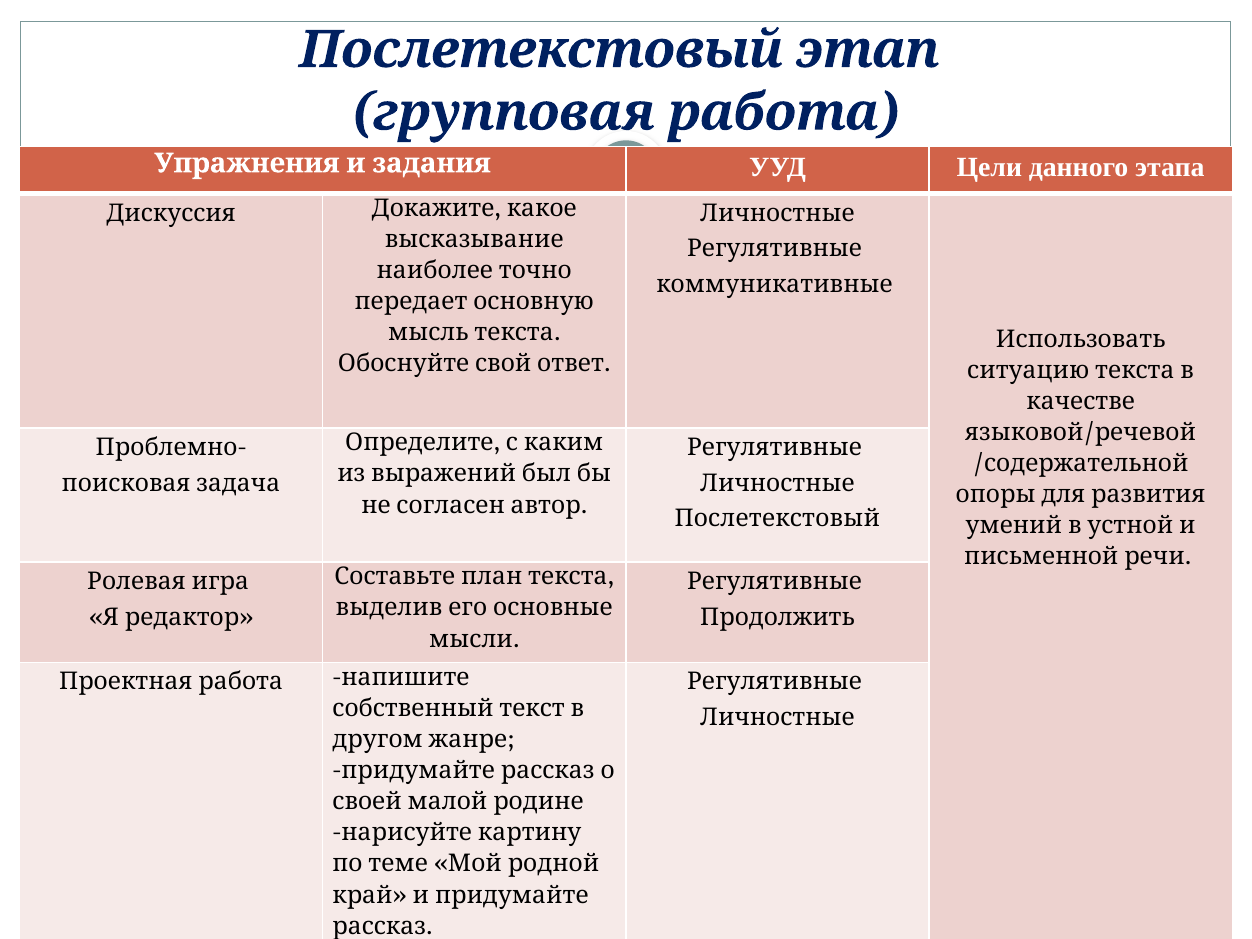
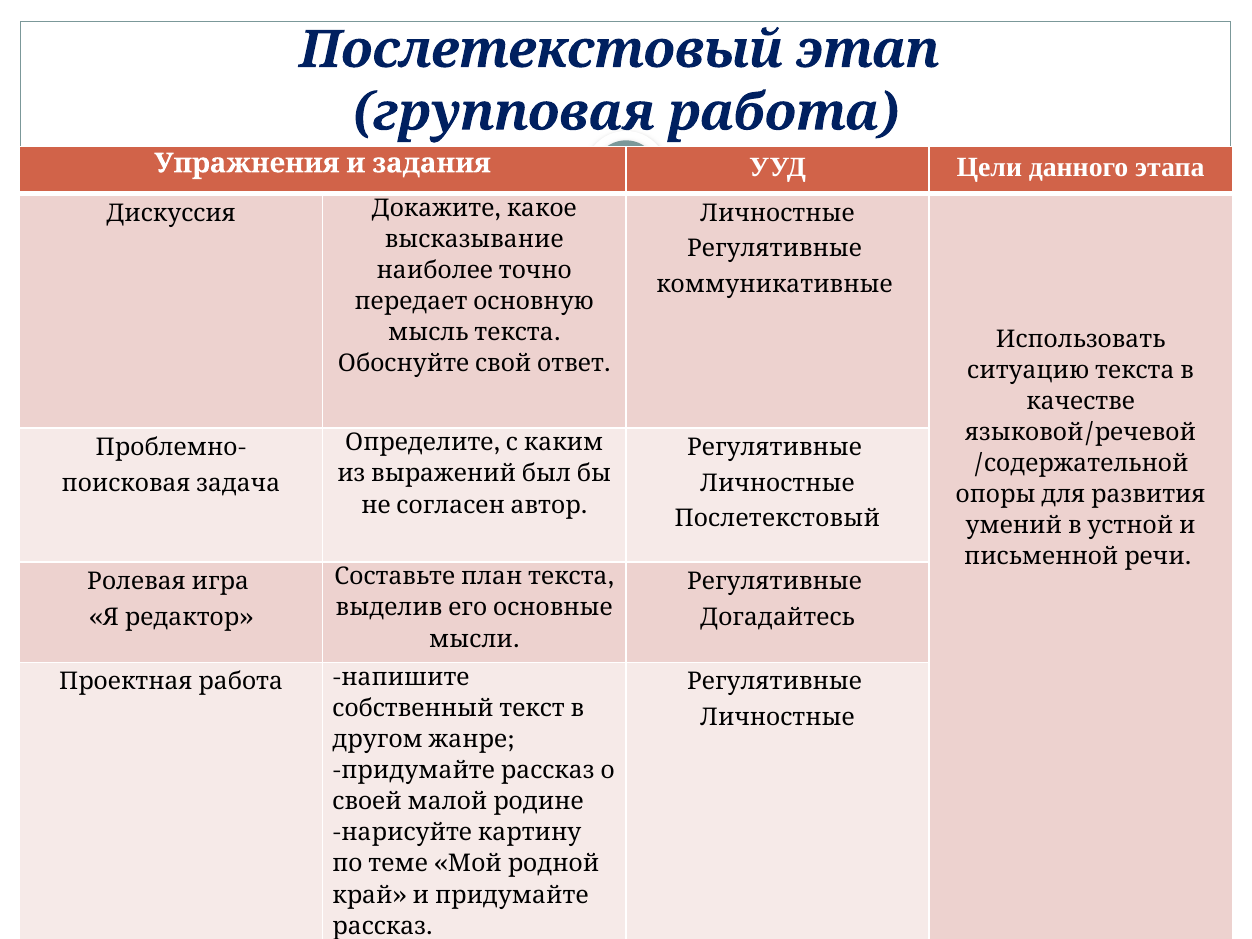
Продолжить: Продолжить -> Догадайтесь (777, 617)
